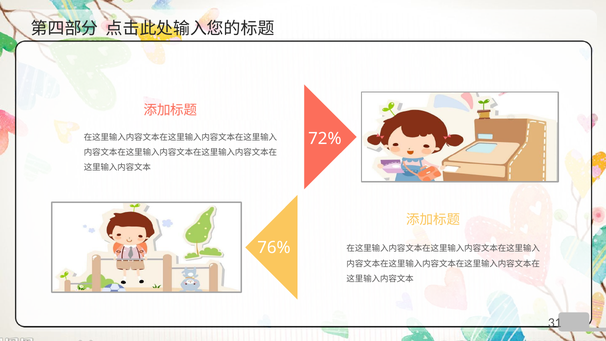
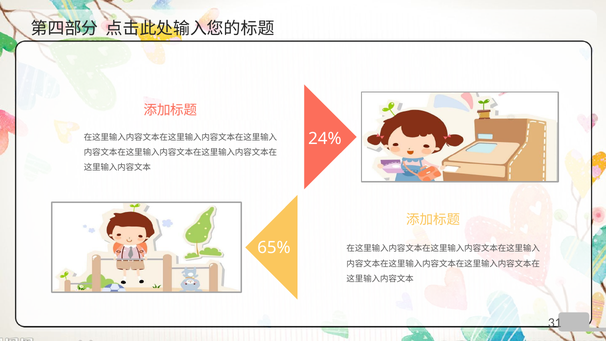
72%: 72% -> 24% (325, 139)
76%: 76% -> 65% (274, 248)
